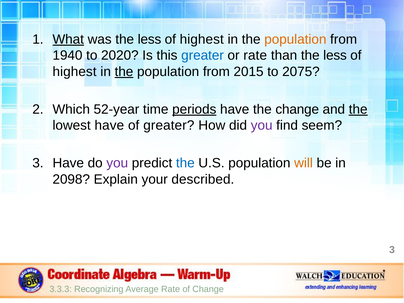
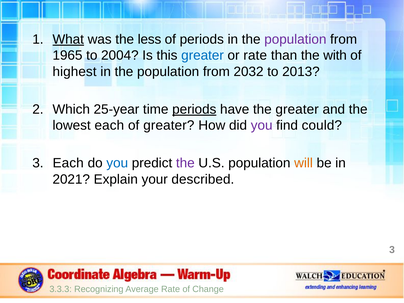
highest: highest -> periods (202, 39)
population colour: orange -> purple (295, 39)
1940: 1940 -> 1965 (68, 56)
2020: 2020 -> 2004 (120, 56)
than the less: less -> with (335, 56)
the underline: present -> none (124, 72)
2015: 2015 -> 2032 (249, 72)
2075: 2075 -> 2013 (301, 72)
52-year: 52-year -> 25-year (116, 109)
the change: change -> greater (297, 109)
the underline: present -> none (358, 109)
lowest have: have -> each (109, 126)
seem: seem -> could (322, 126)
3 Have: Have -> Each (68, 163)
you colour: purple -> blue (117, 163)
the colour: blue -> purple (185, 163)
2098: 2098 -> 2021 (71, 179)
